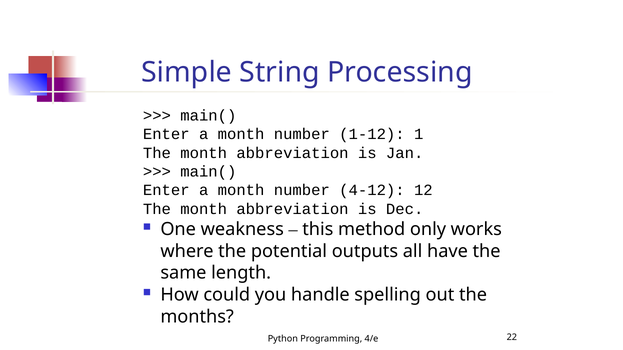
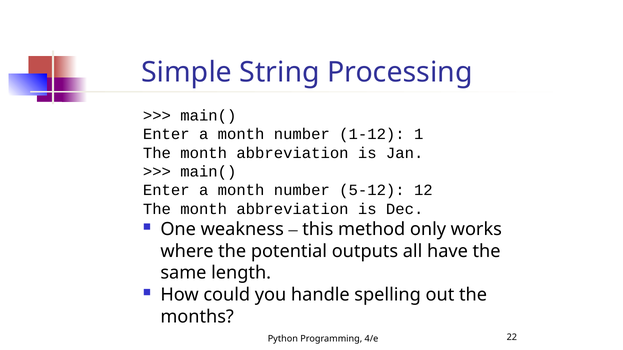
4-12: 4-12 -> 5-12 (372, 191)
